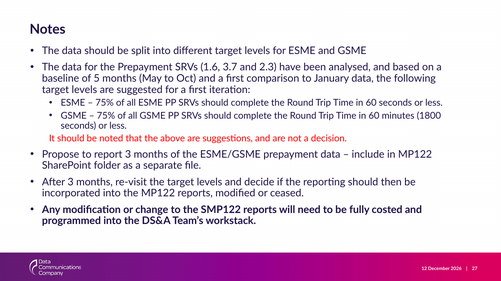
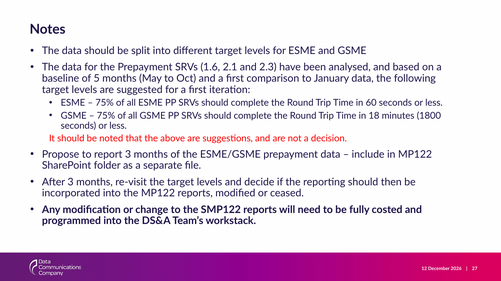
3.7: 3.7 -> 2.1 (230, 67)
60: 60 -> 18 (374, 116)
